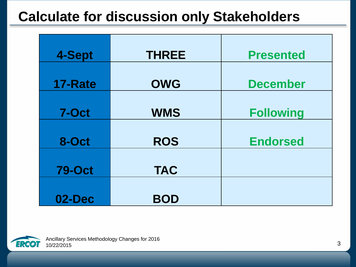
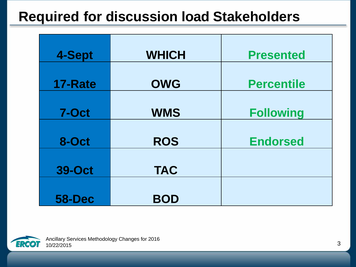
Calculate: Calculate -> Required (49, 17)
only: only -> load (196, 17)
THREE: THREE -> WHICH (166, 55)
December: December -> Percentile (277, 84)
79-Oct: 79-Oct -> 39-Oct (75, 170)
02-Dec: 02-Dec -> 58-Dec (75, 199)
